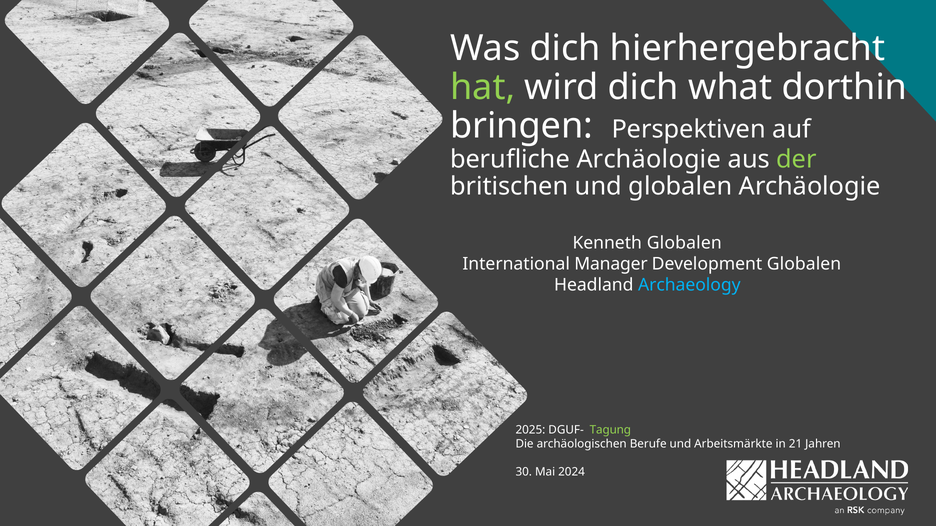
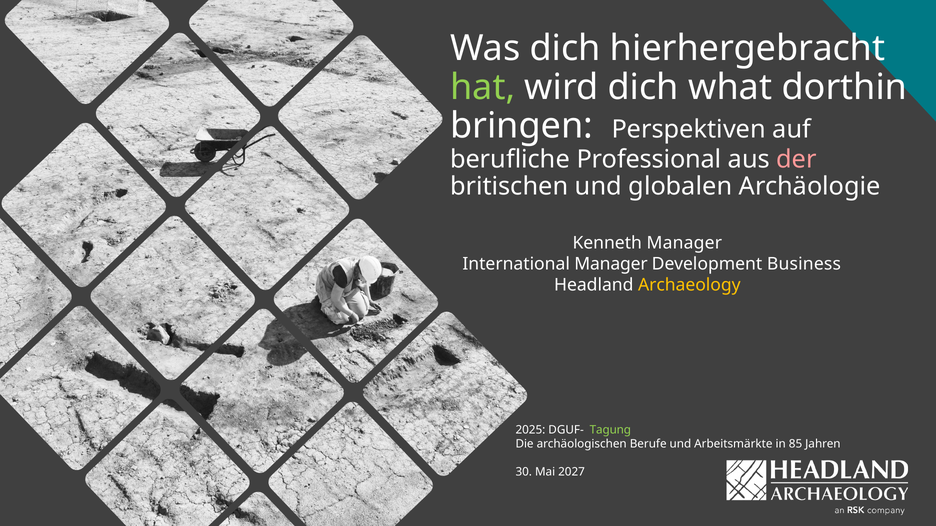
berufliche Archäologie: Archäologie -> Professional (649, 159)
der colour: light green -> pink (797, 159)
Kenneth Globalen: Globalen -> Manager (684, 243)
Development Globalen: Globalen -> Business (804, 264)
Archaeology colour: light blue -> yellow (689, 285)
21: 21 -> 85 (796, 444)
2024: 2024 -> 2027 (572, 472)
